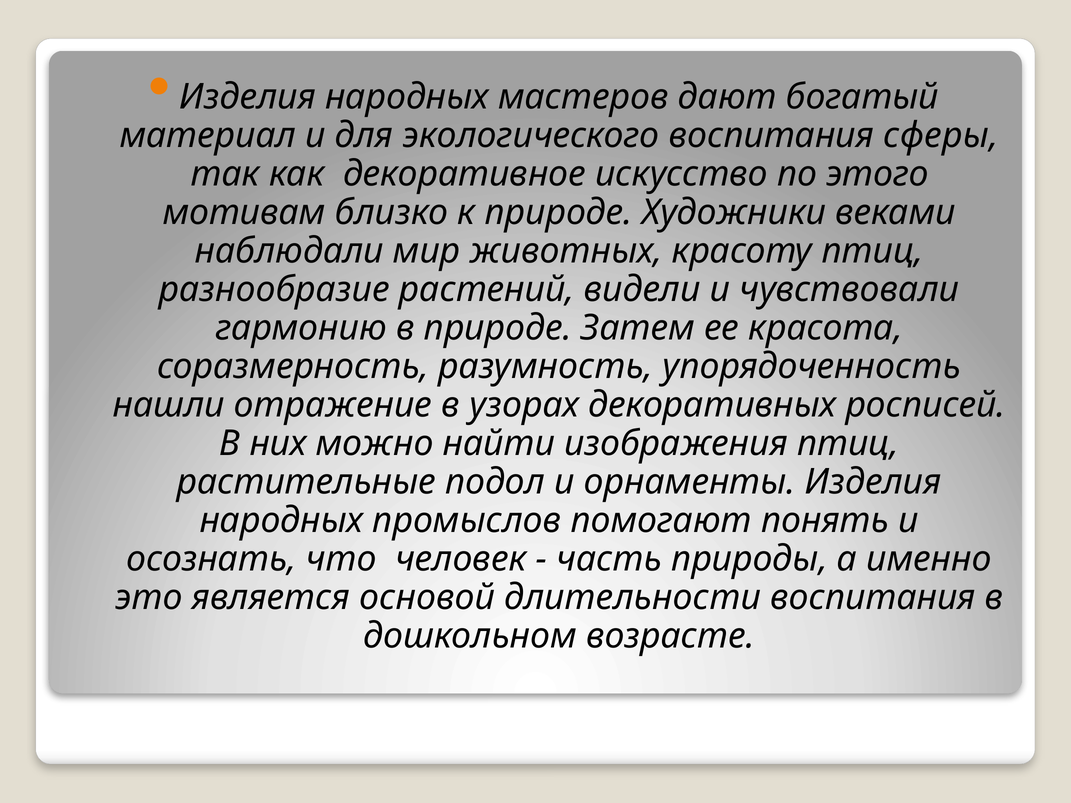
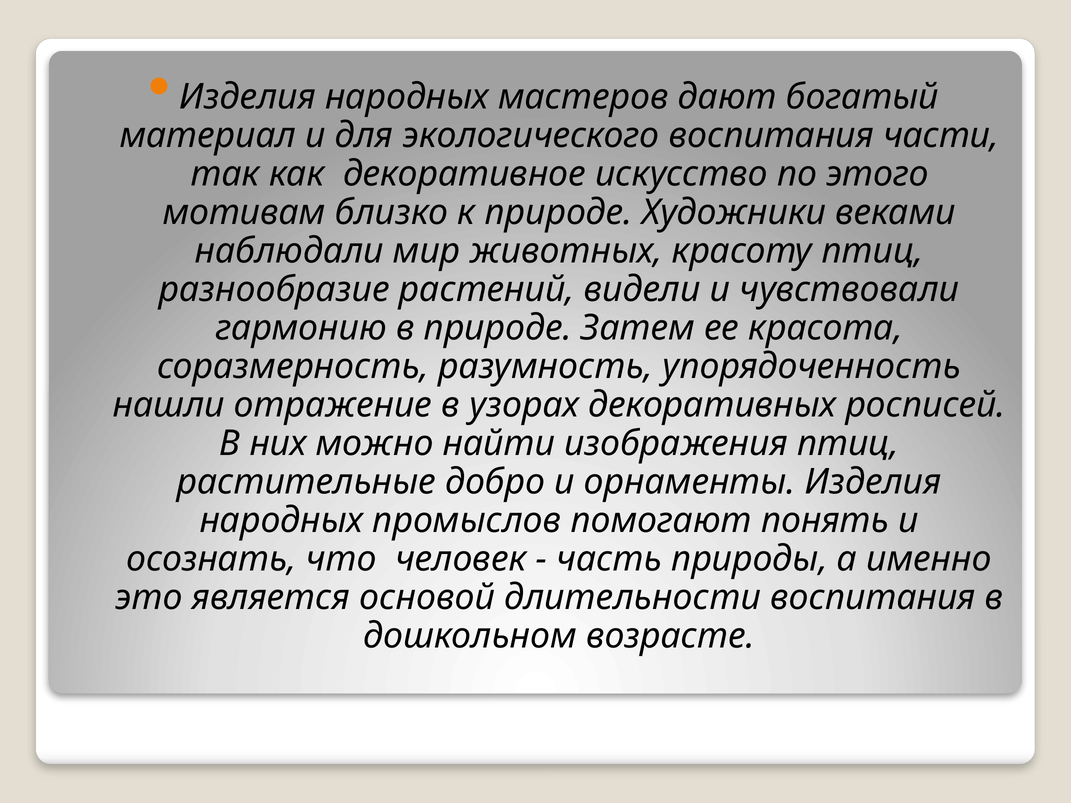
сферы: сферы -> части (941, 135)
подол: подол -> добро (495, 482)
